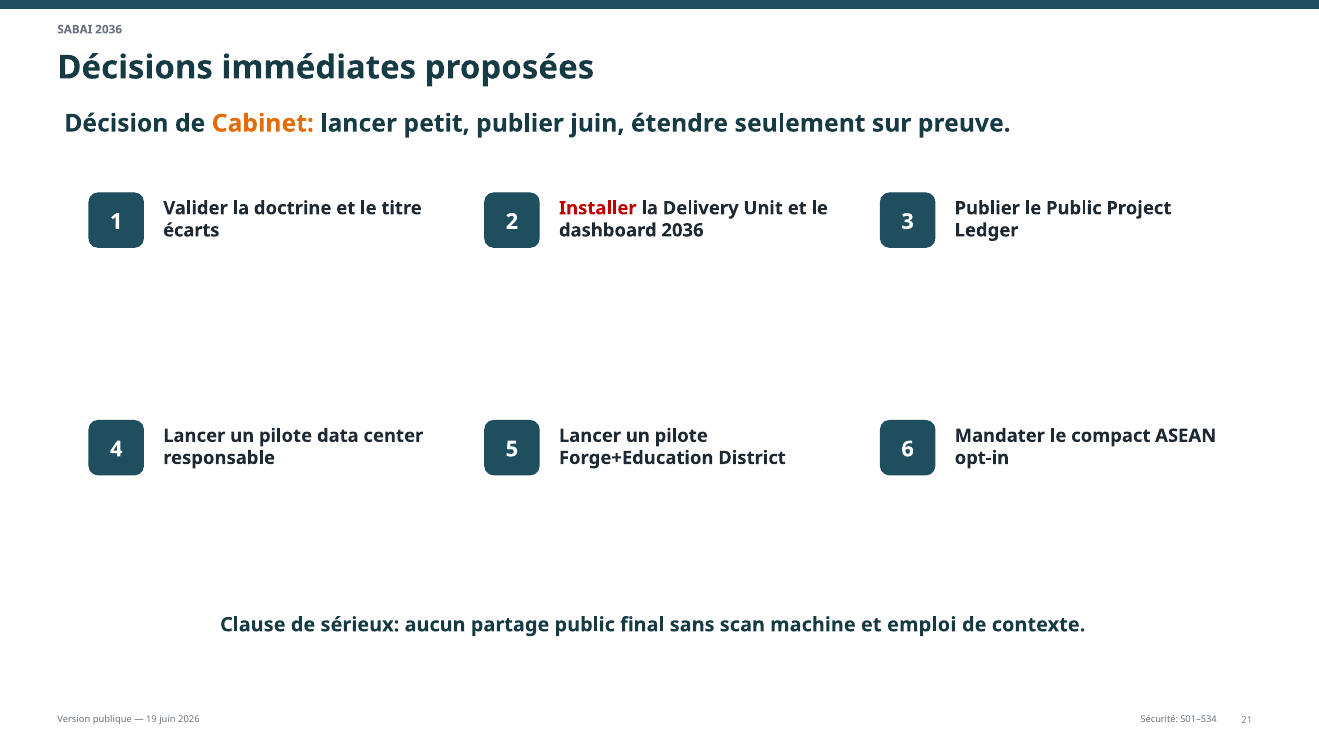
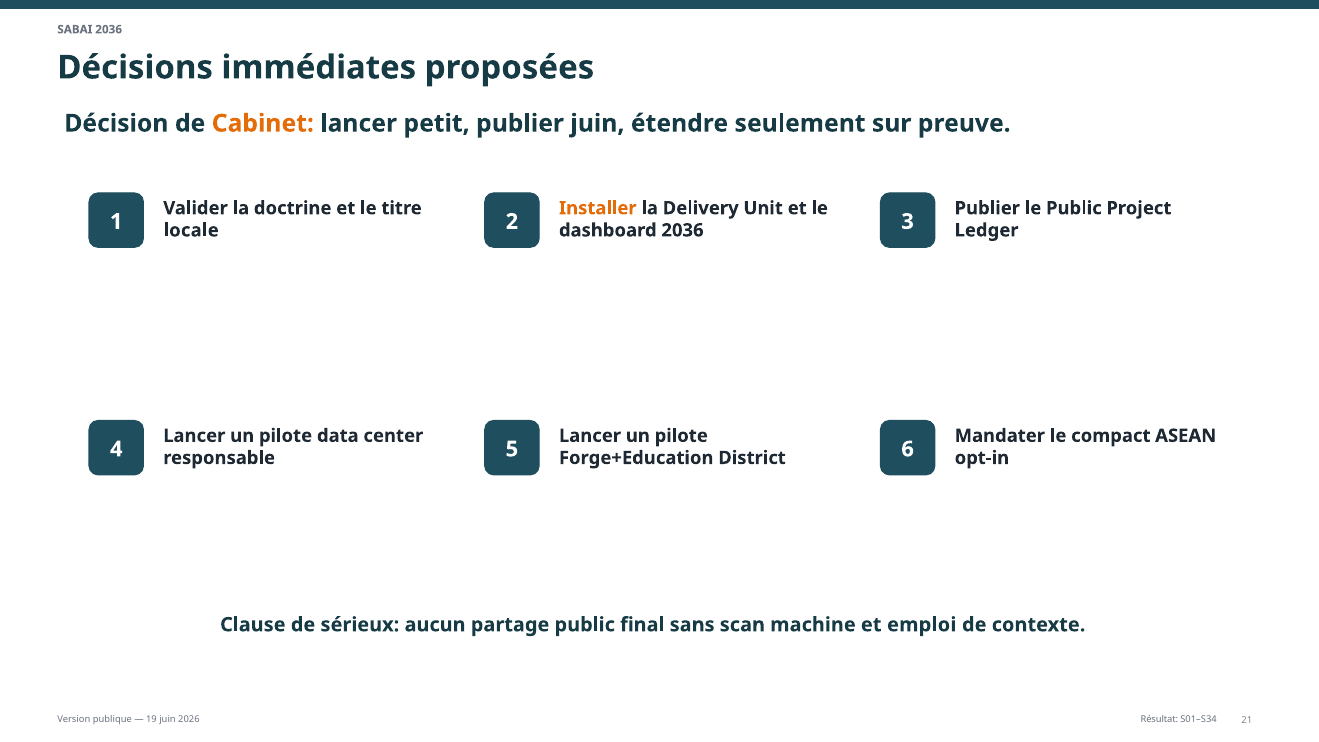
Installer colour: red -> orange (598, 208)
écarts: écarts -> locale (191, 230)
Sécurité: Sécurité -> Résultat (1159, 720)
